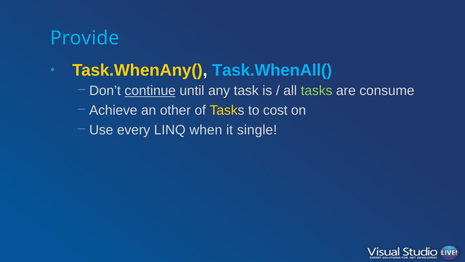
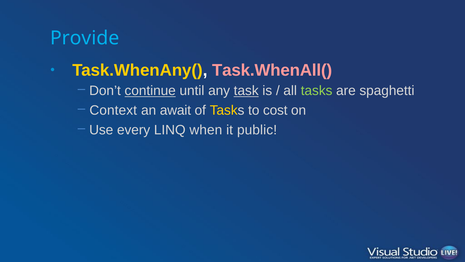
Task.WhenAll( colour: light blue -> pink (272, 70)
task underline: none -> present (246, 91)
consume: consume -> spaghetti (387, 91)
Achieve: Achieve -> Context (113, 110)
other: other -> await (175, 110)
single: single -> public (257, 130)
